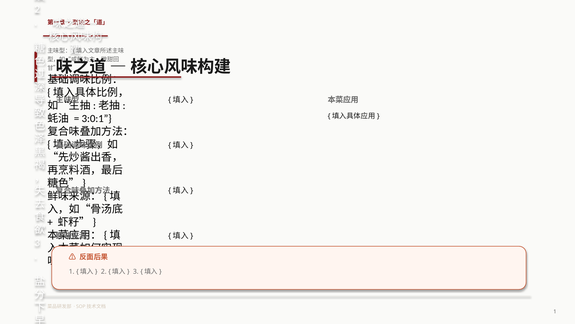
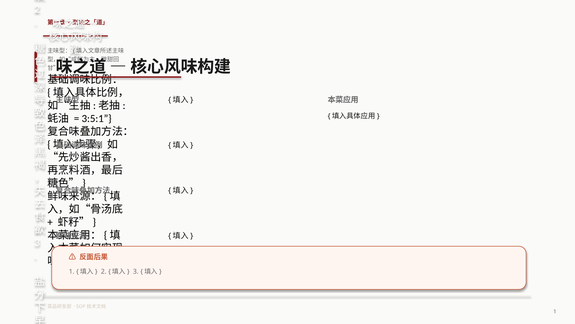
3:0:1: 3:0:1 -> 3:5:1 (97, 118)
